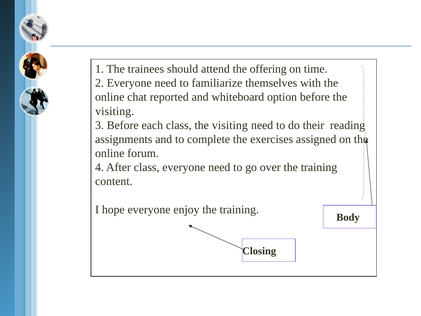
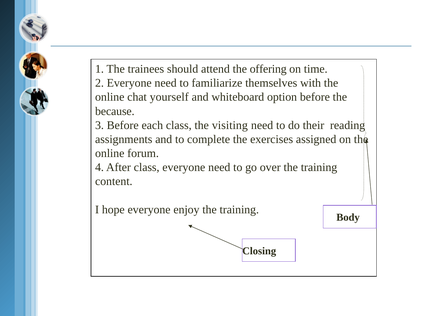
reported: reported -> yourself (169, 97)
visiting: visiting -> because (115, 111)
